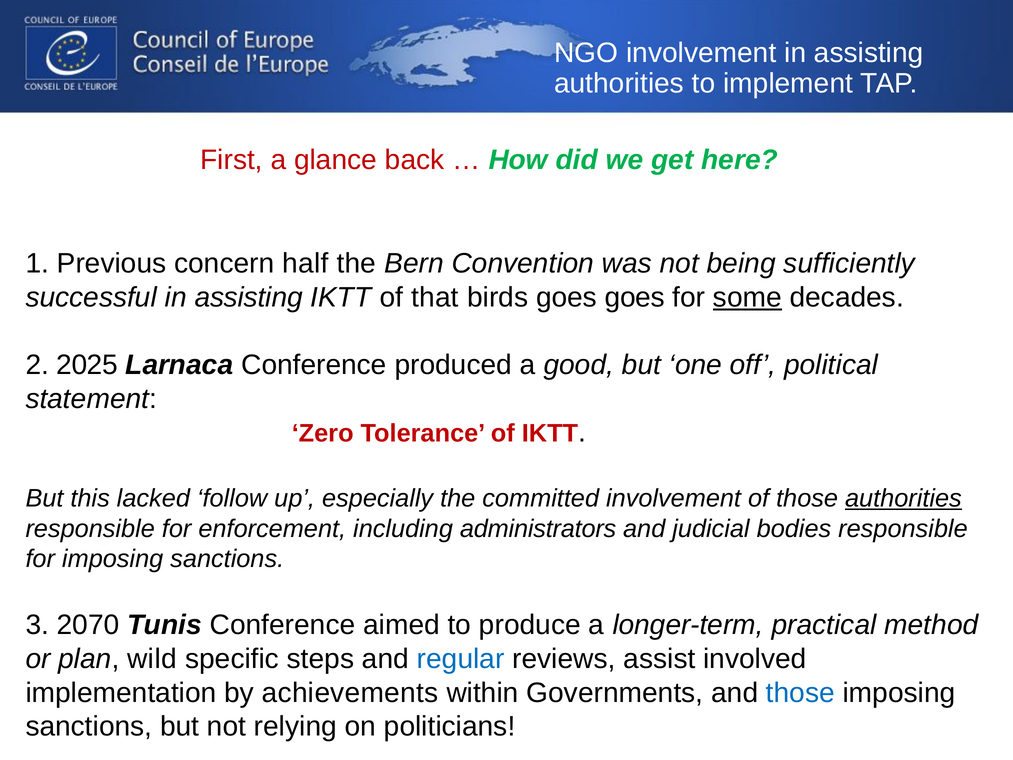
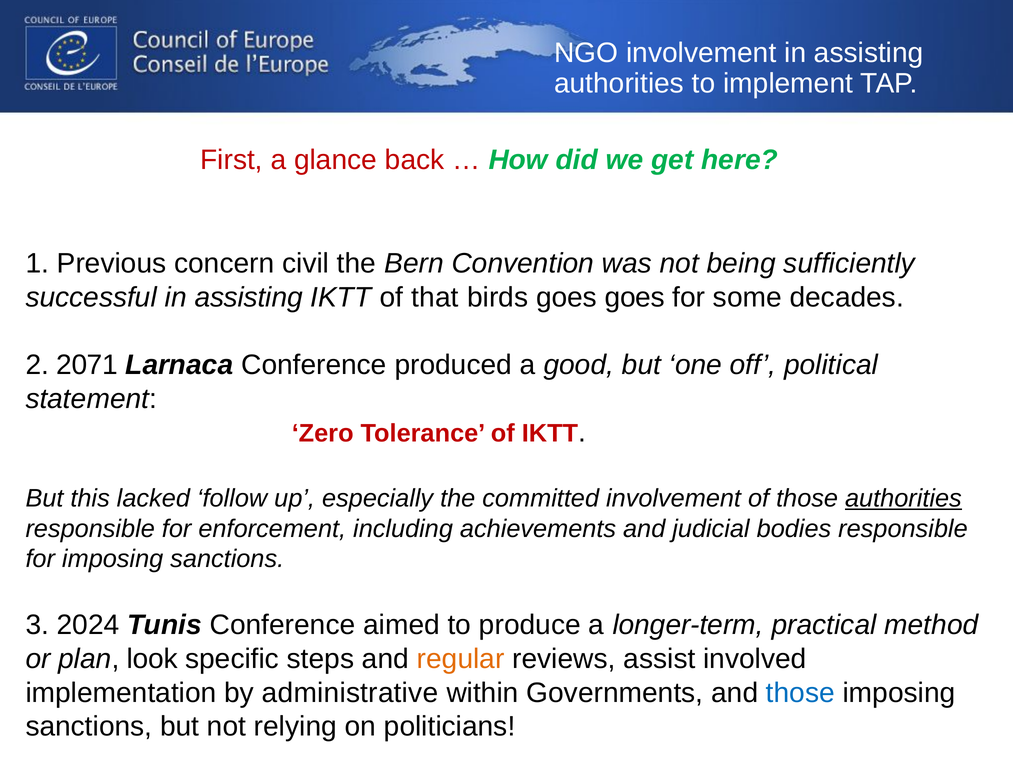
half: half -> civil (306, 264)
some underline: present -> none (747, 297)
2025: 2025 -> 2071 (87, 365)
administrators: administrators -> achievements (538, 528)
2070: 2070 -> 2024 (88, 625)
wild: wild -> look (152, 659)
regular colour: blue -> orange (461, 659)
achievements: achievements -> administrative (350, 693)
